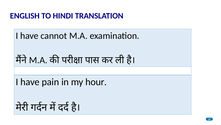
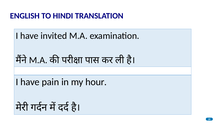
cannot: cannot -> invited (54, 36)
